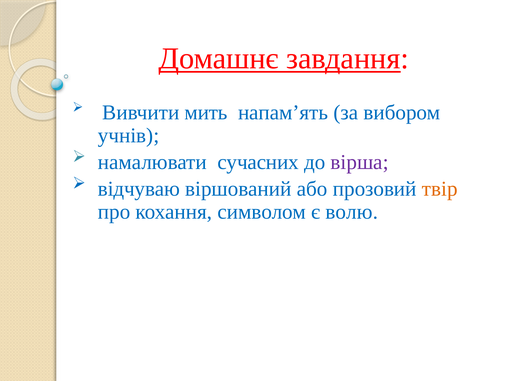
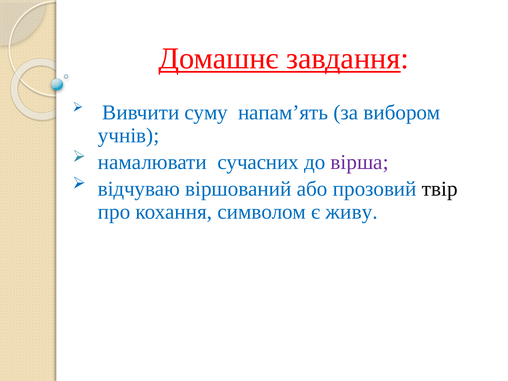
мить: мить -> суму (206, 113)
твір colour: orange -> black (440, 189)
волю: волю -> живу (352, 212)
